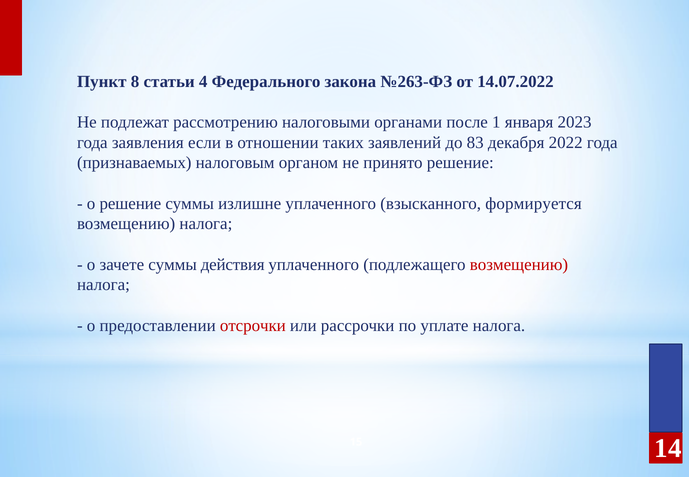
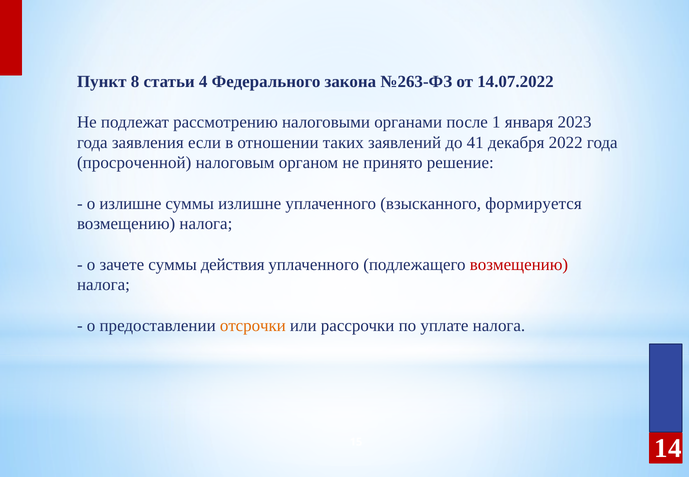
83: 83 -> 41 (475, 142)
признаваемых: признаваемых -> просроченной (134, 163)
о решение: решение -> излишне (130, 204)
отсрочки colour: red -> orange (253, 326)
